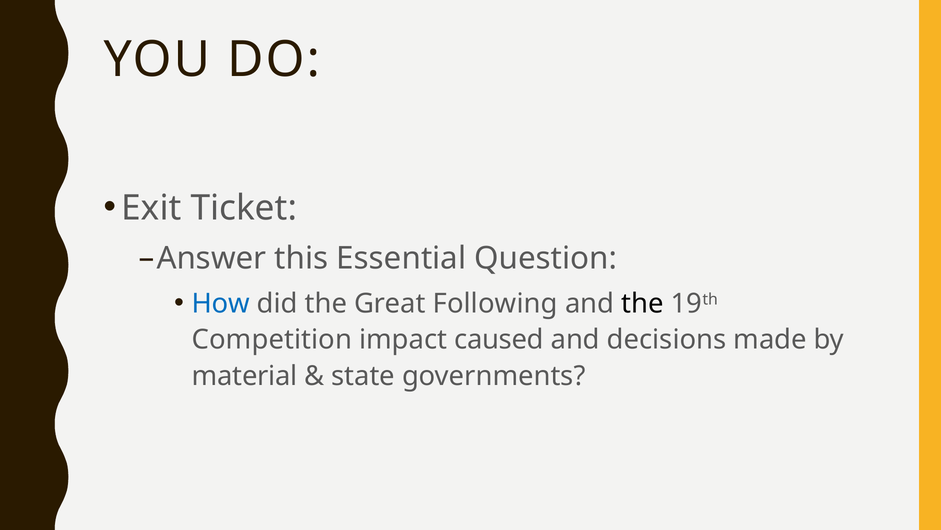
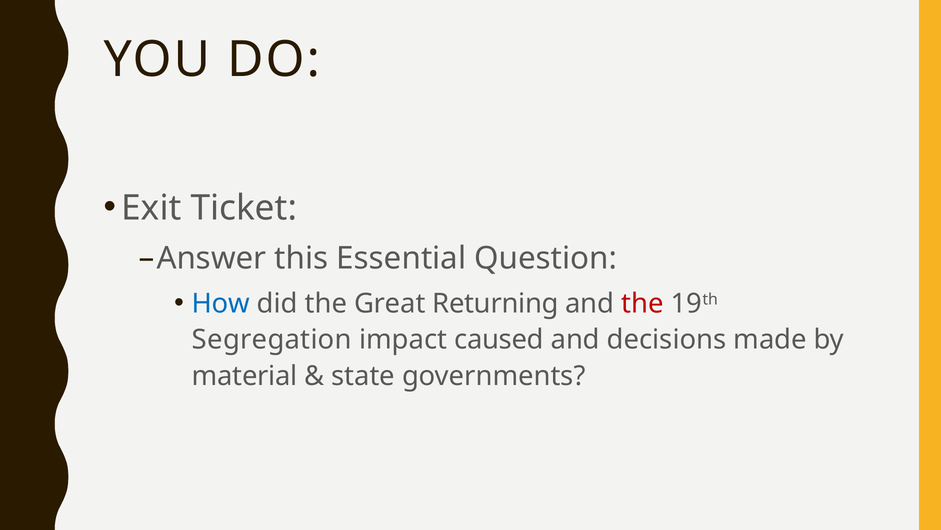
Following: Following -> Returning (495, 303)
the colour: black -> red (643, 303)
Competition: Competition -> Segregation (272, 339)
